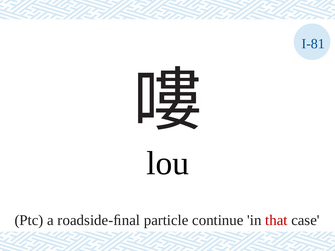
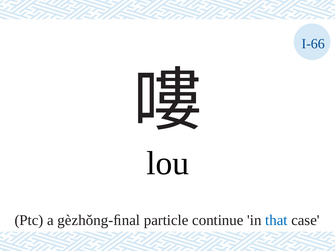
I-81: I-81 -> I-66 (313, 44)
roadside-ﬁnal: roadside-ﬁnal -> gèzhǒng-ﬁnal (99, 220)
that colour: red -> blue (276, 220)
